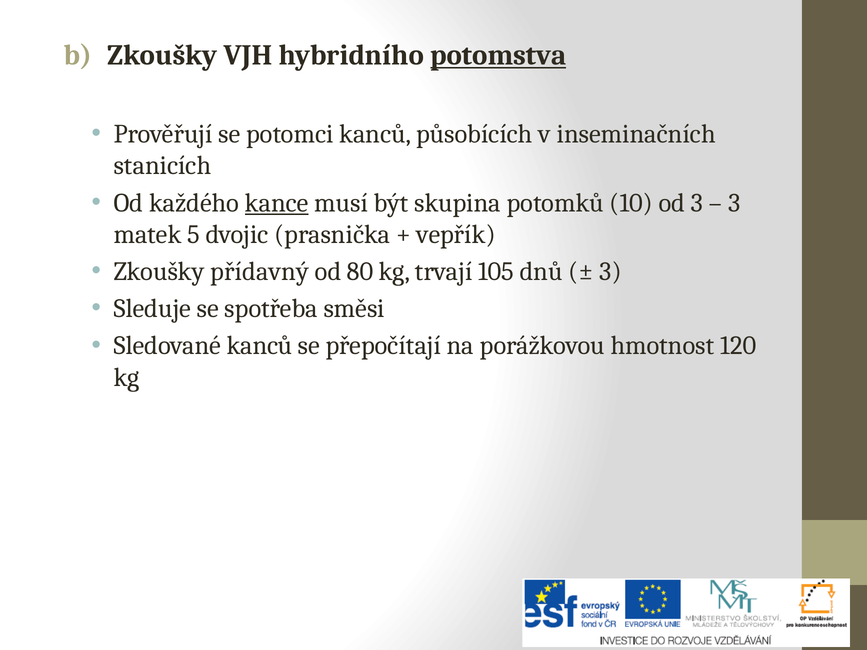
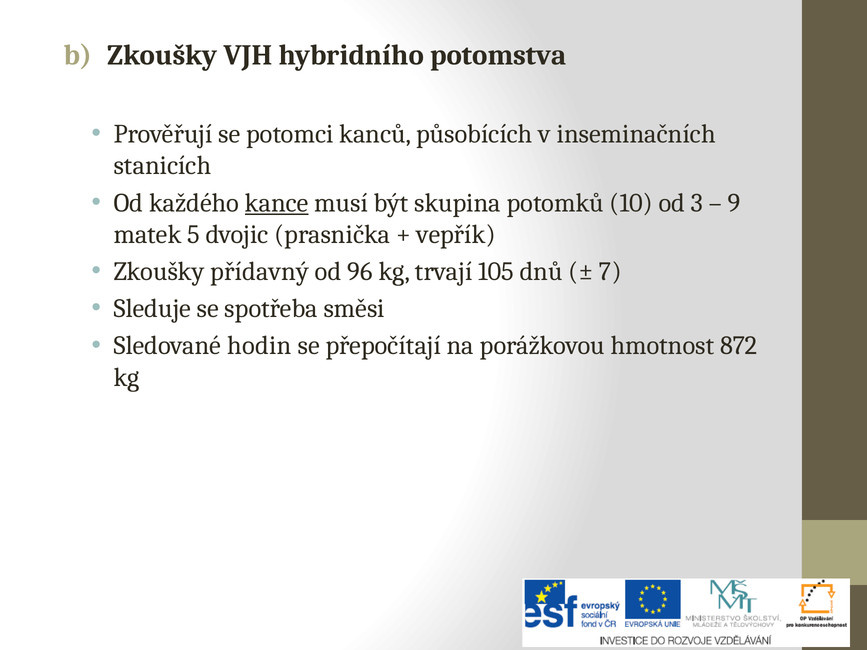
potomstva underline: present -> none (498, 55)
3: 3 -> 9 (734, 203)
80: 80 -> 96 (360, 272)
3: 3 -> 7 (610, 272)
Sledované kanců: kanců -> hodin (259, 346)
120: 120 -> 872 (739, 346)
